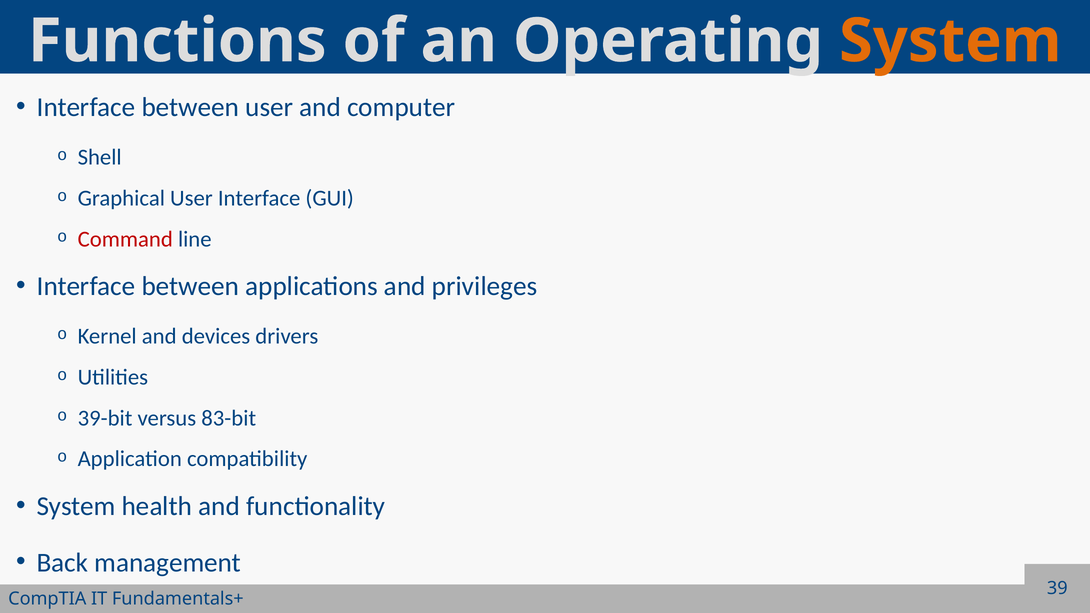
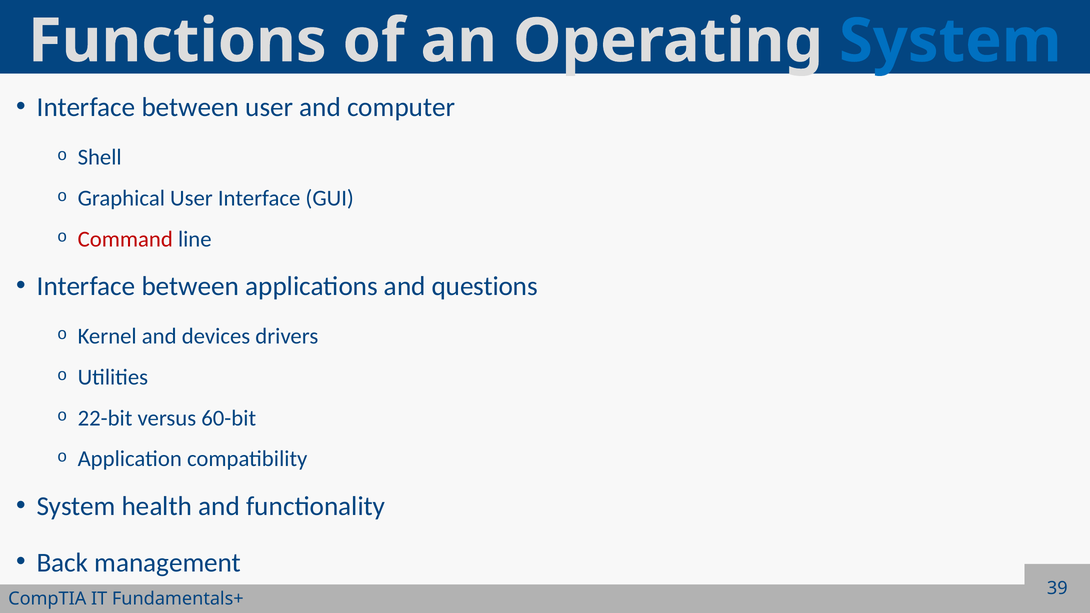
System colour: orange -> blue (950, 41)
privileges: privileges -> questions (485, 286)
39-bit: 39-bit -> 22-bit (105, 418)
83-bit: 83-bit -> 60-bit (229, 418)
